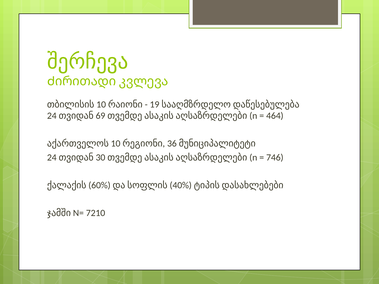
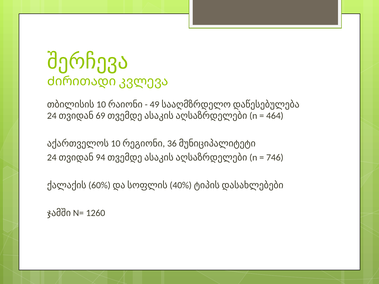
19: 19 -> 49 (155, 105)
30: 30 -> 94 (100, 158)
7210: 7210 -> 1260 (96, 213)
